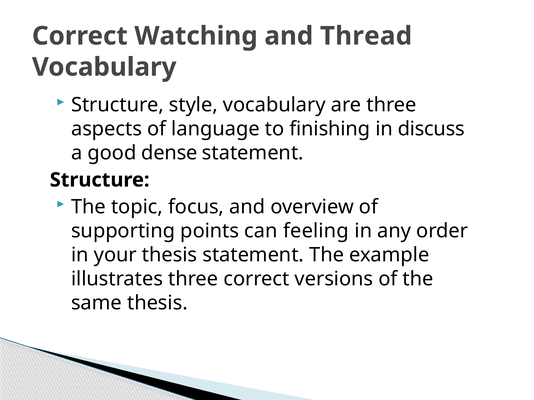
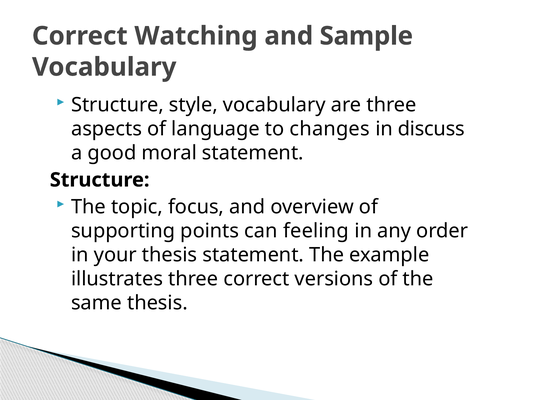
Thread: Thread -> Sample (366, 36)
finishing: finishing -> changes (330, 129)
dense: dense -> moral (169, 153)
